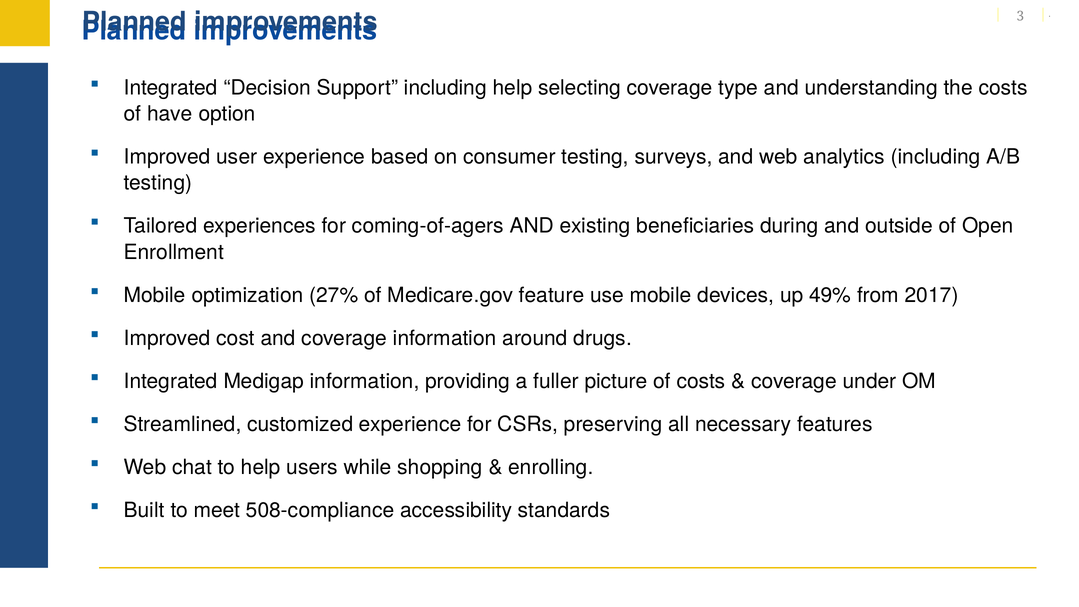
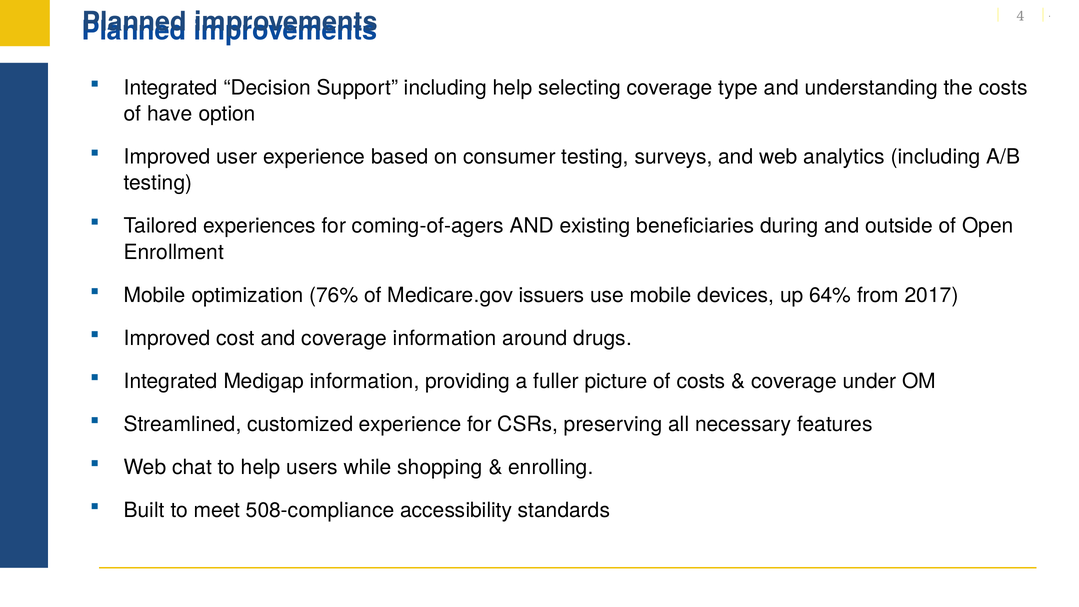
3: 3 -> 4 (1020, 16)
27%: 27% -> 76% (334, 295)
feature: feature -> issuers (552, 295)
49%: 49% -> 64% (830, 295)
